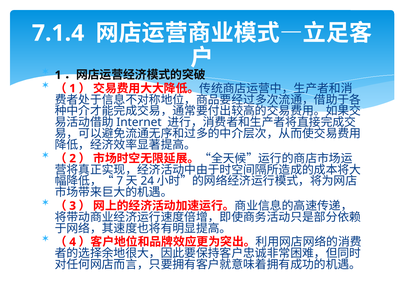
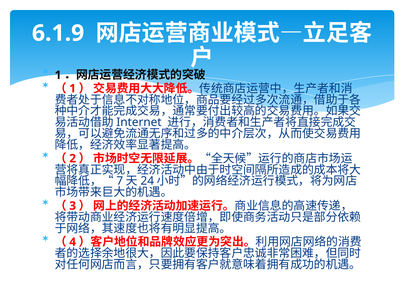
7.1.4: 7.1.4 -> 6.1.9 (58, 33)
